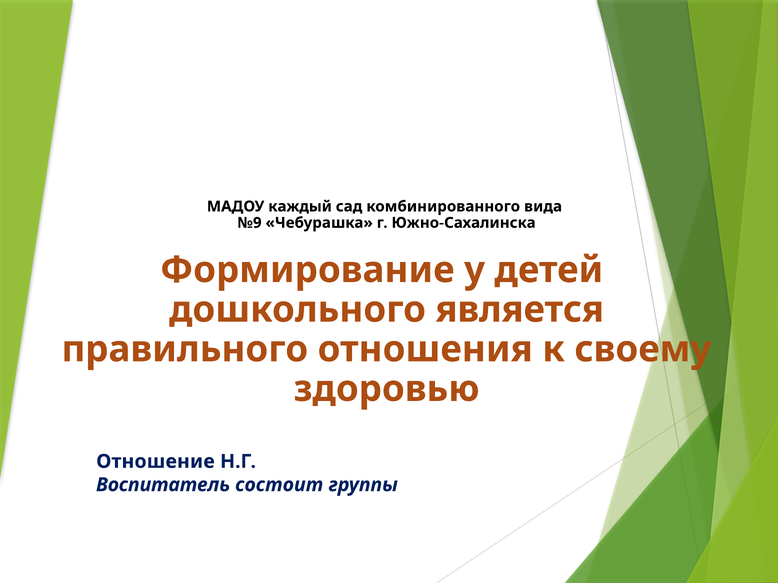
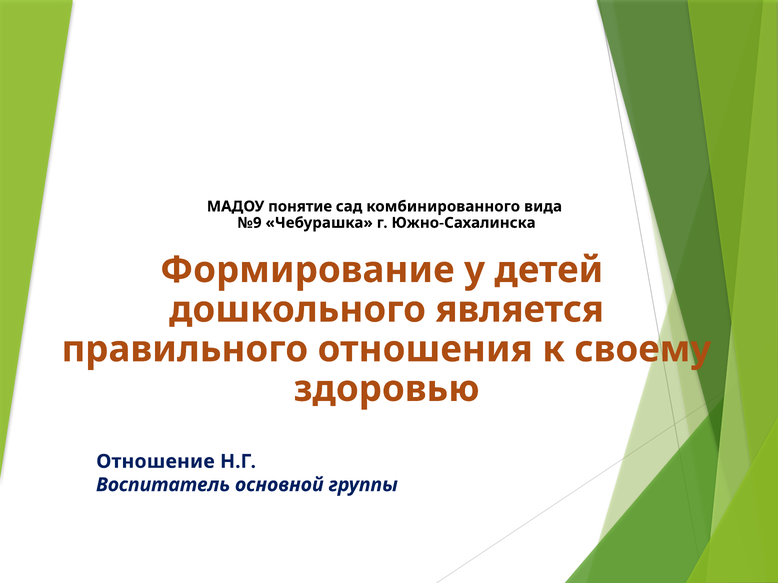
каждый: каждый -> понятие (300, 207)
состоит: состоит -> основной (279, 485)
